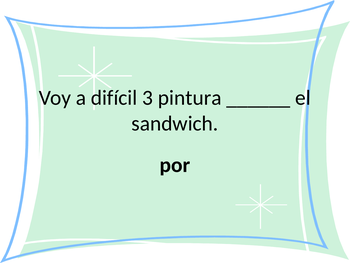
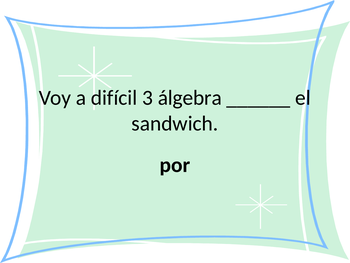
pintura: pintura -> álgebra (190, 98)
